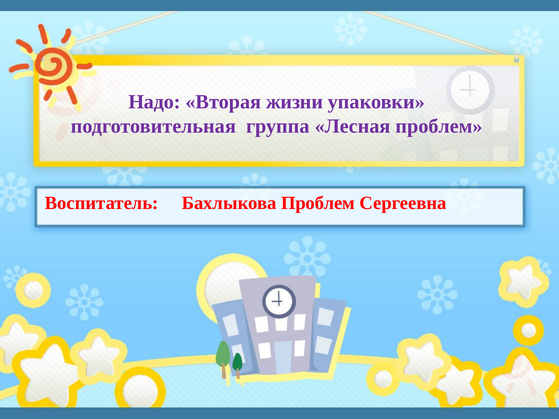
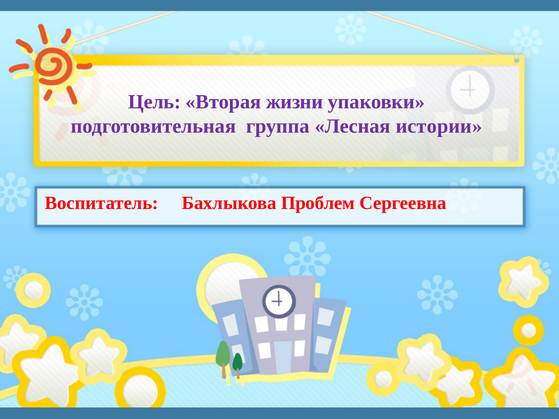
Надо: Надо -> Цель (155, 102)
Лесная проблем: проблем -> истории (439, 126)
